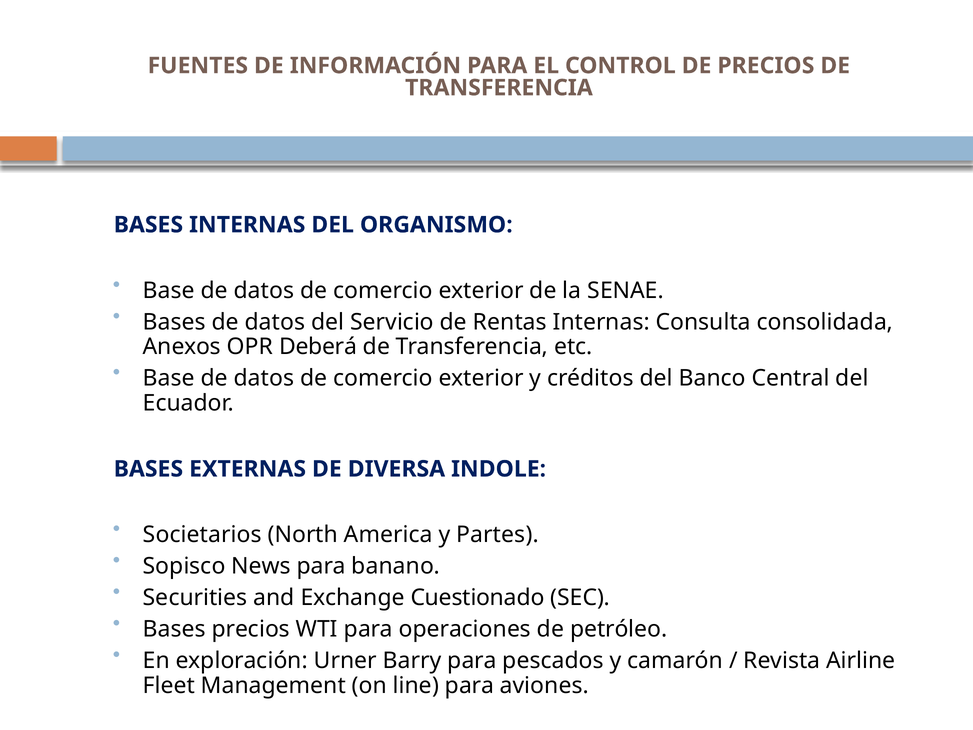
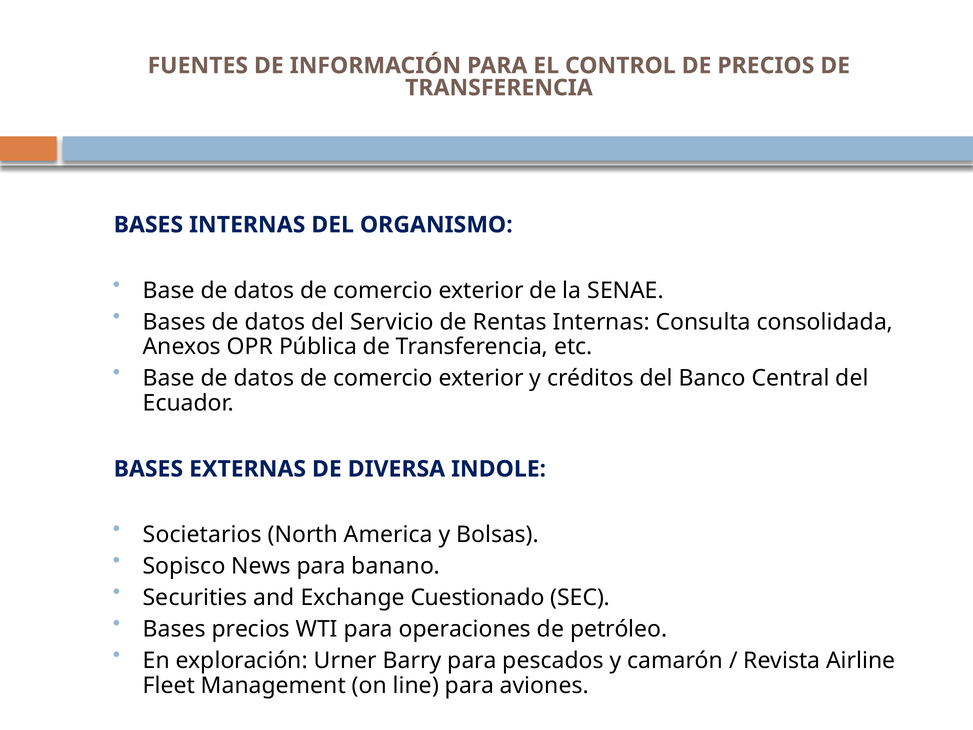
Deberá: Deberá -> Pública (318, 347)
Partes: Partes -> Bolsas (498, 535)
